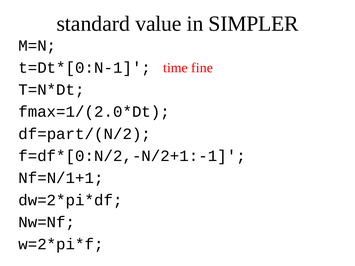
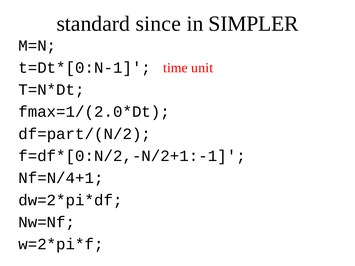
value: value -> since (158, 24)
fine: fine -> unit (202, 68)
Nf=N/1+1: Nf=N/1+1 -> Nf=N/4+1 (61, 178)
